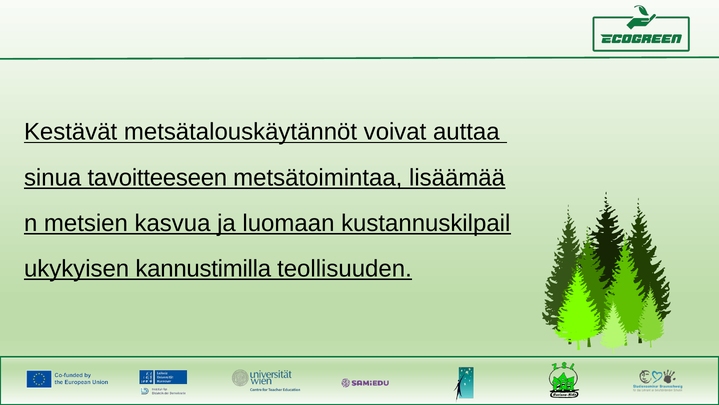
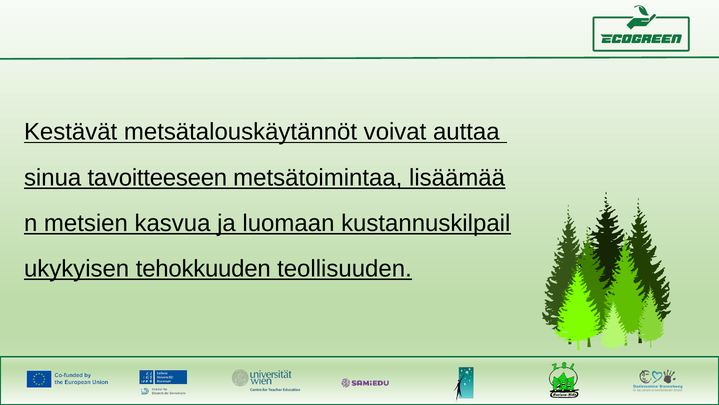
kannustimilla: kannustimilla -> tehokkuuden (203, 268)
